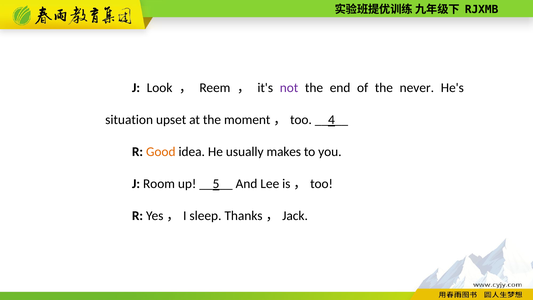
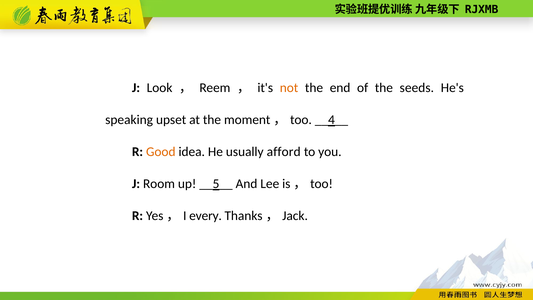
not colour: purple -> orange (289, 88)
never: never -> seeds (417, 88)
situation: situation -> speaking (129, 120)
makes: makes -> afford (284, 152)
sleep: sleep -> every (206, 216)
